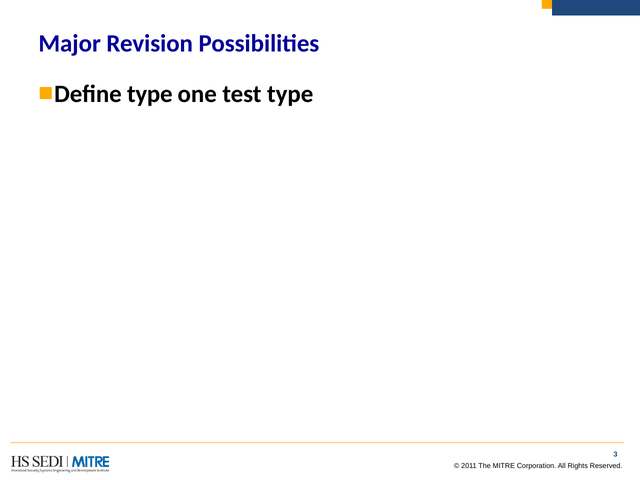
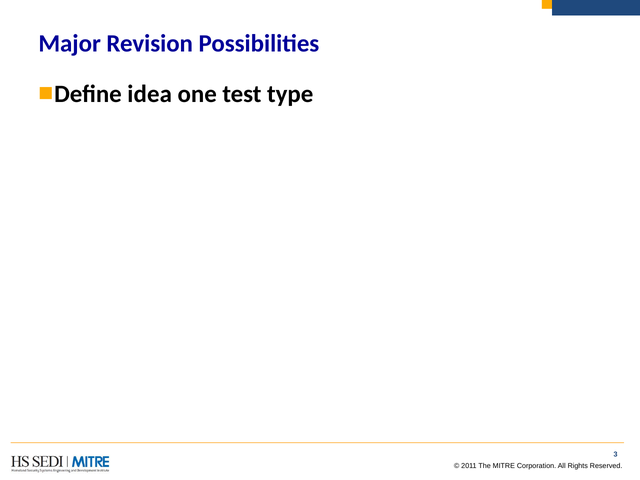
Define type: type -> idea (150, 94)
